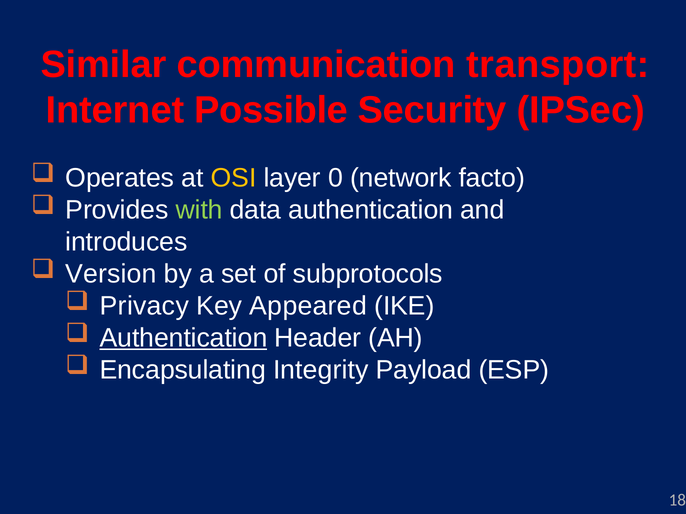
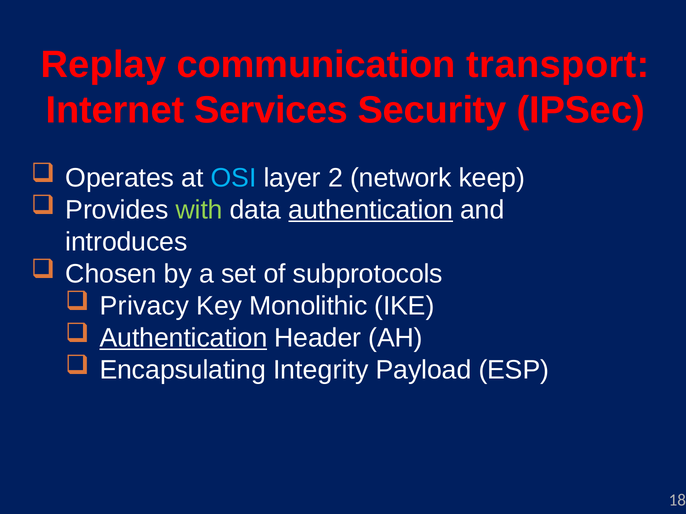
Similar: Similar -> Replay (103, 65)
Possible: Possible -> Services (271, 110)
OSI colour: yellow -> light blue (234, 178)
0: 0 -> 2 (336, 178)
facto: facto -> keep (492, 178)
authentication underline: none -> present (371, 210)
Version: Version -> Chosen (111, 274)
Appeared: Appeared -> Monolithic (308, 306)
